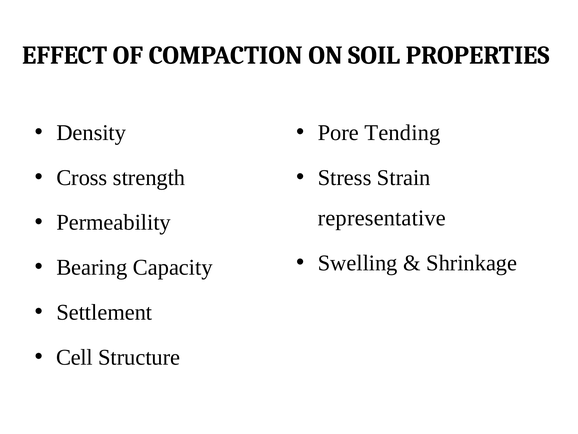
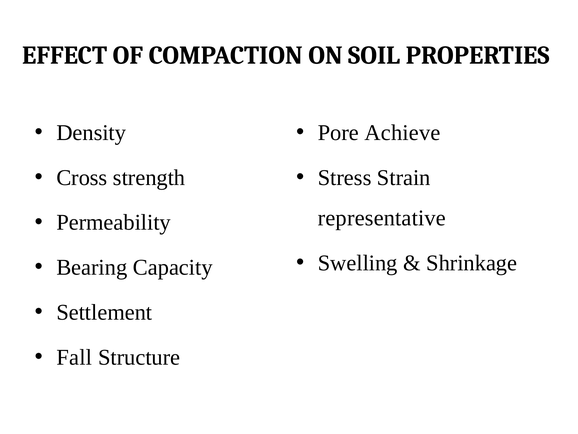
Tending: Tending -> Achieve (402, 133)
Cell: Cell -> Fall (74, 357)
